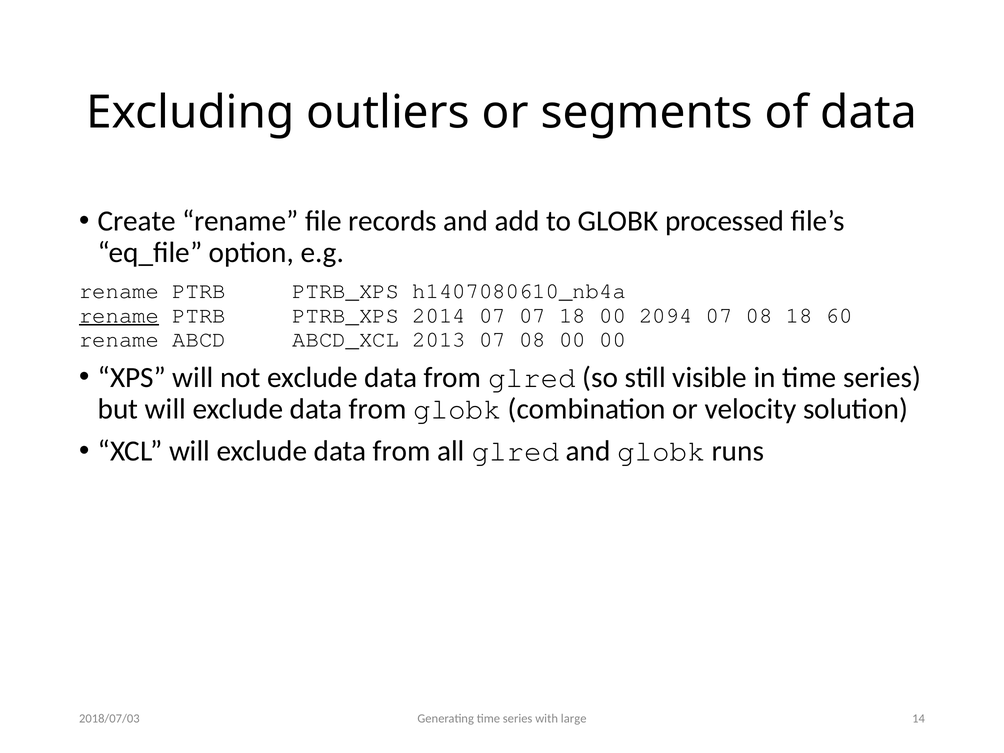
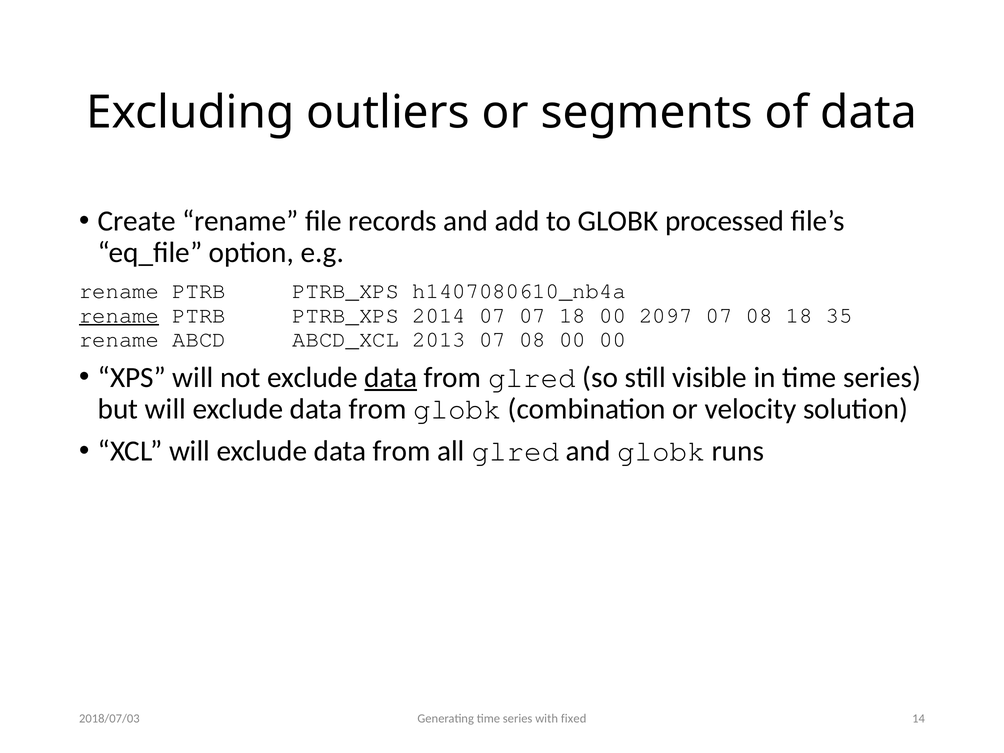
2094: 2094 -> 2097 (666, 315)
60: 60 -> 35 (839, 315)
data underline: none -> present (391, 378)
large: large -> fixed (574, 719)
